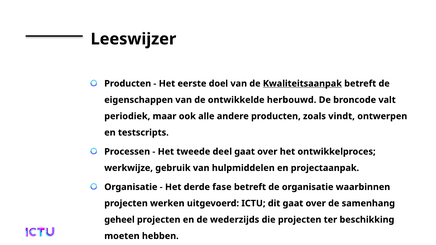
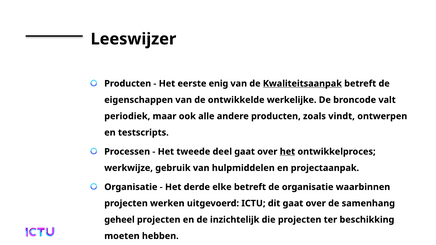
doel: doel -> enig (218, 84)
herbouwd: herbouwd -> werkelijke (292, 100)
het underline: none -> present (287, 152)
fase: fase -> elke (222, 187)
wederzijds: wederzijds -> inzichtelijk (235, 220)
